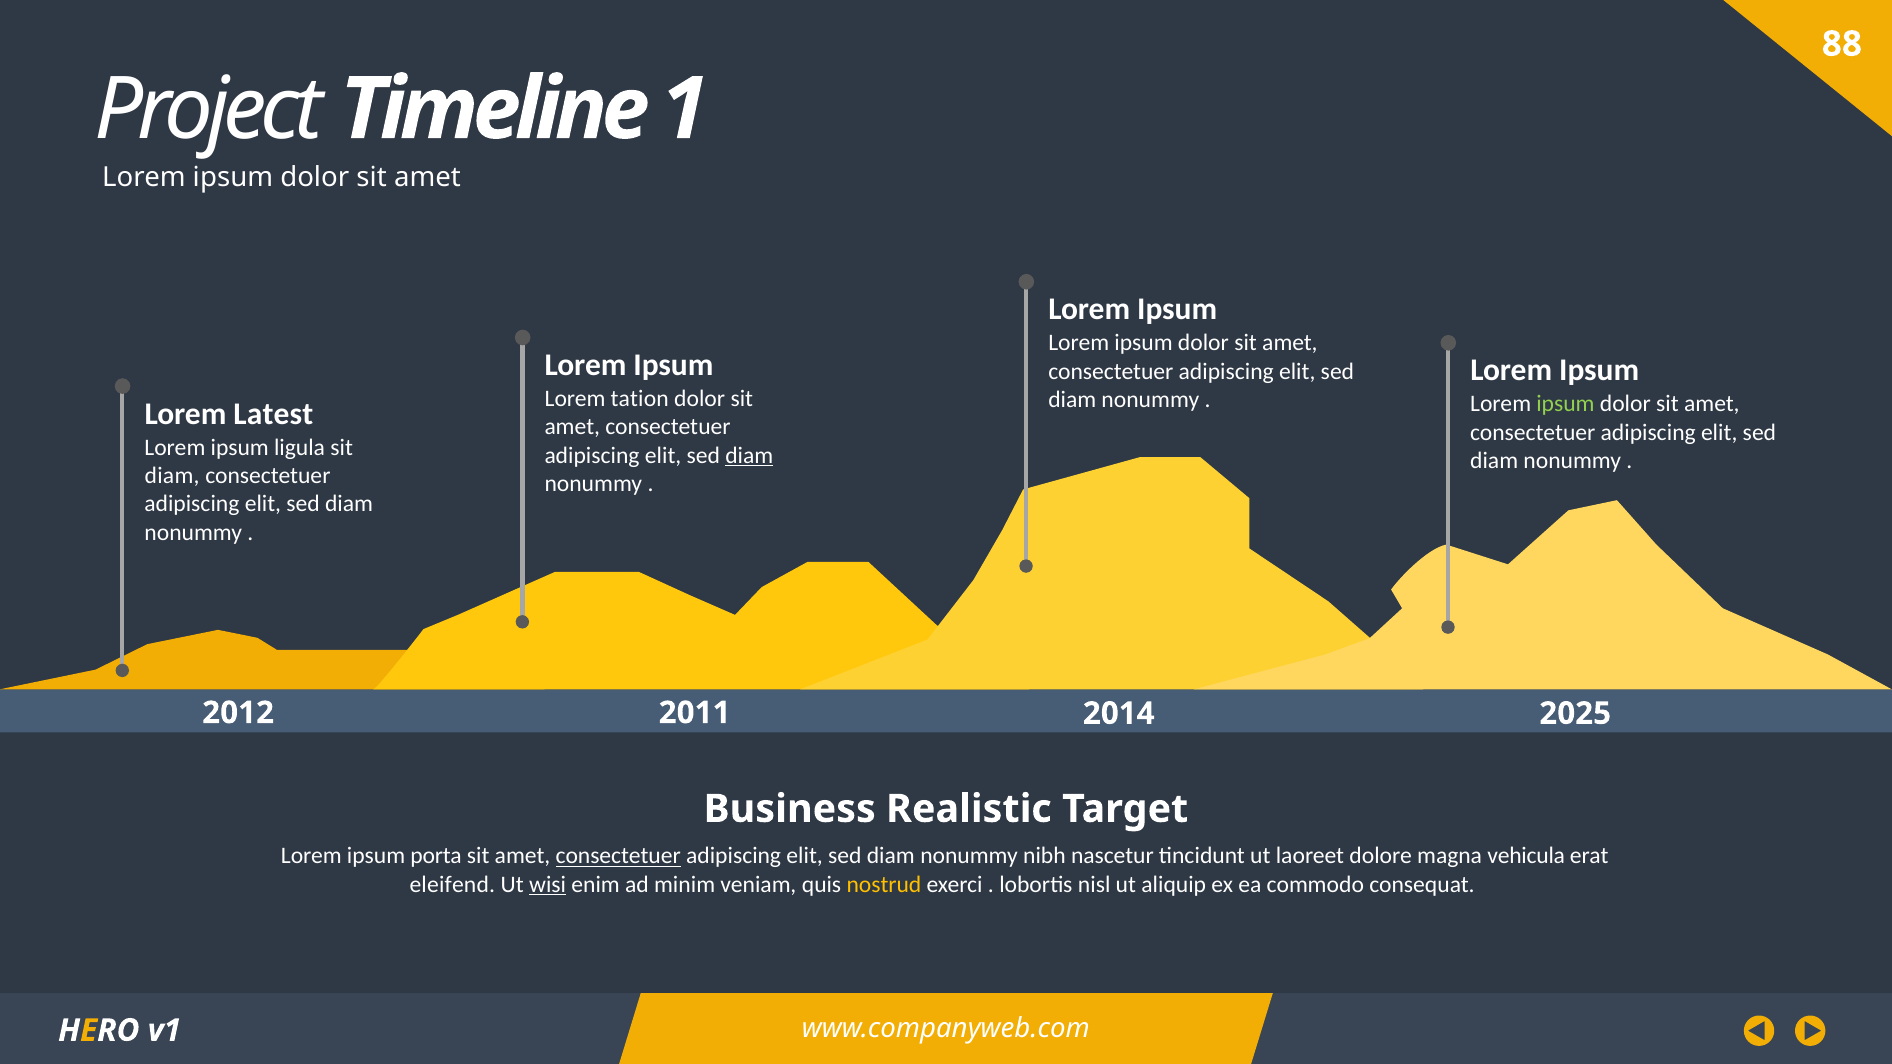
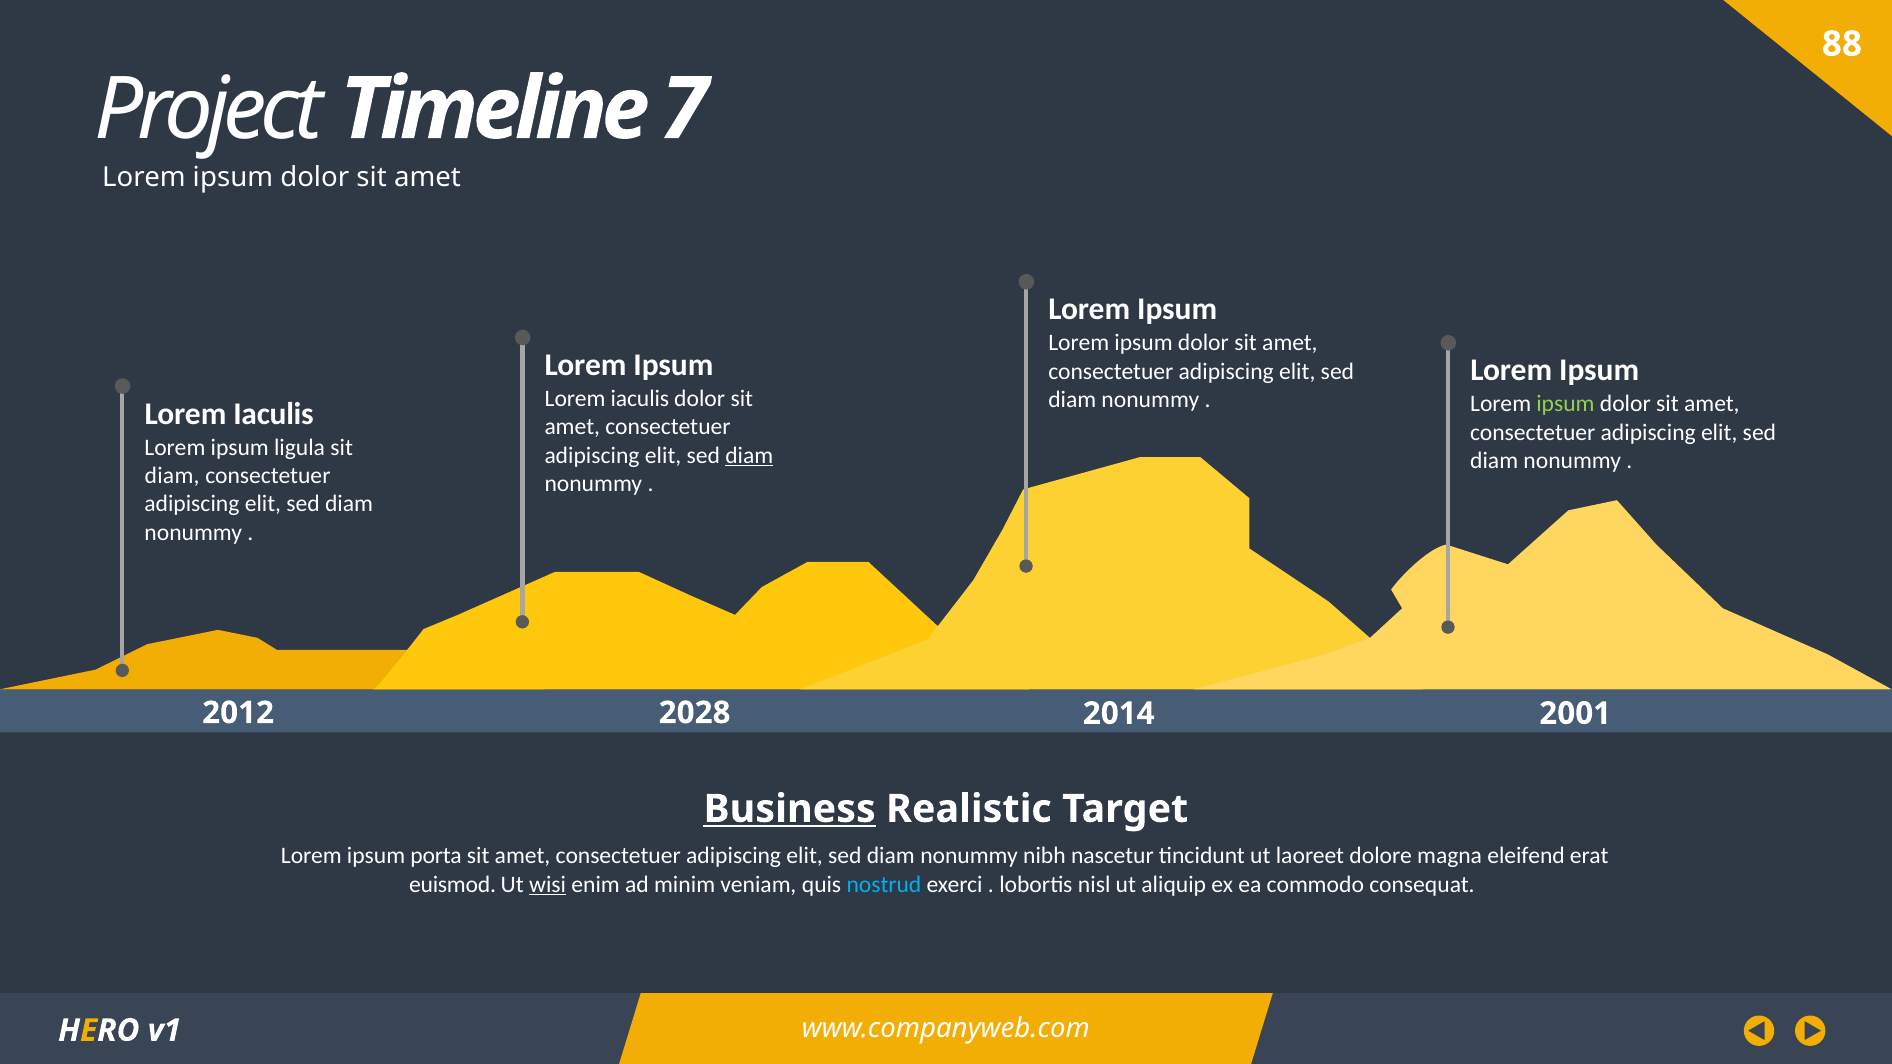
1: 1 -> 7 (684, 109)
tation: tation -> iaculis (640, 399)
Latest: Latest -> Iaculis (274, 414)
2011: 2011 -> 2028 (695, 713)
2025: 2025 -> 2001 (1575, 714)
Business underline: none -> present (790, 809)
consectetuer underline: present -> none (618, 856)
vehicula: vehicula -> eleifend (1526, 856)
eleifend: eleifend -> euismod (453, 885)
nostrud colour: yellow -> light blue (884, 885)
